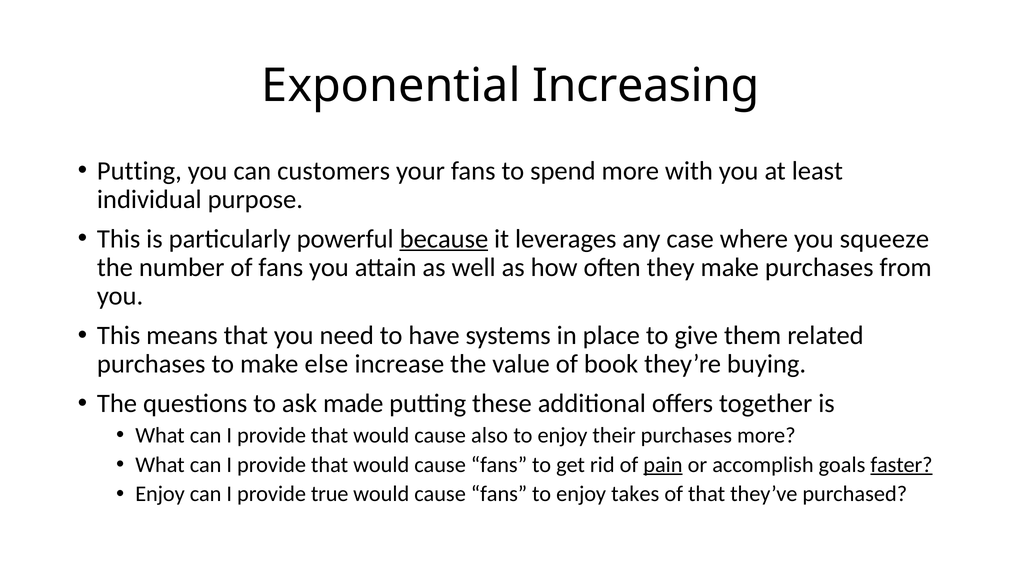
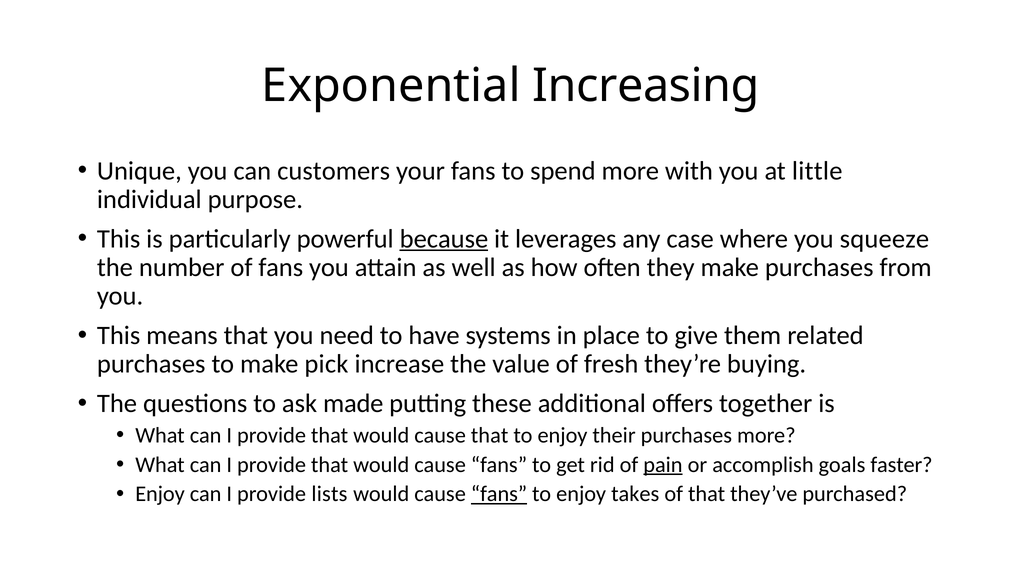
Putting: Putting -> Unique (139, 171)
least: least -> little (817, 171)
else: else -> pick (326, 364)
book: book -> fresh (611, 364)
cause also: also -> that (490, 435)
faster underline: present -> none (901, 465)
true: true -> lists (329, 494)
fans underline: none -> present (499, 494)
